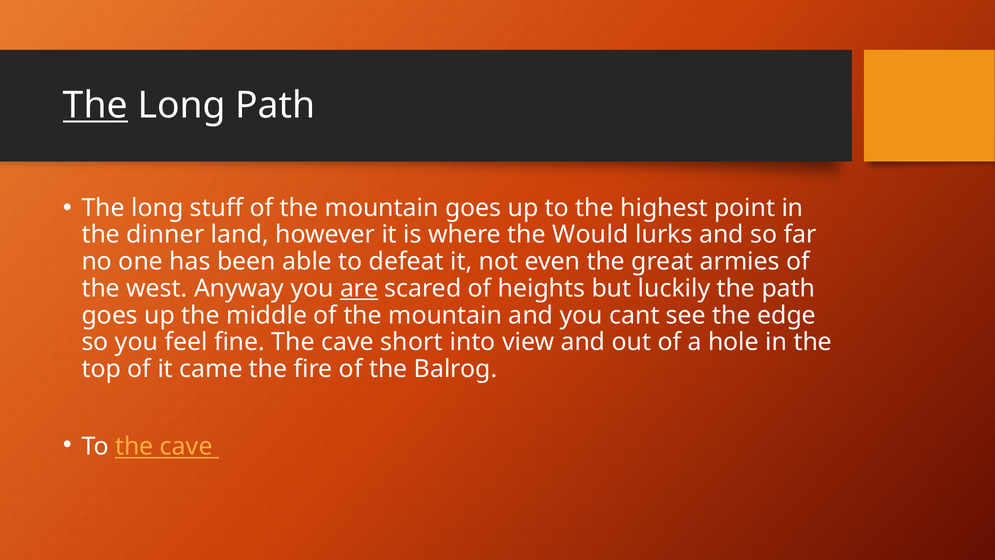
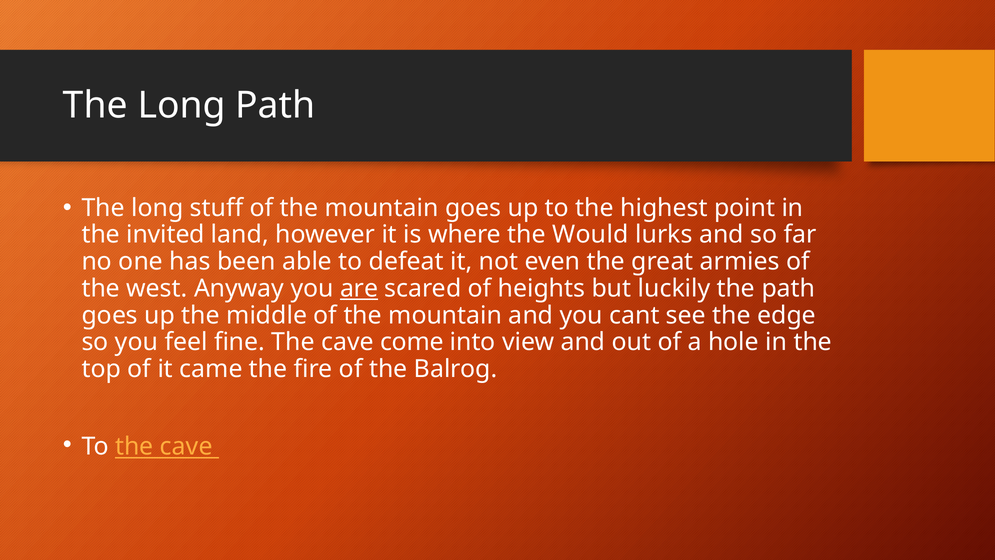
The underline: present -> none (95, 105)
dinner: dinner -> invited (166, 235)
short: short -> come (412, 342)
